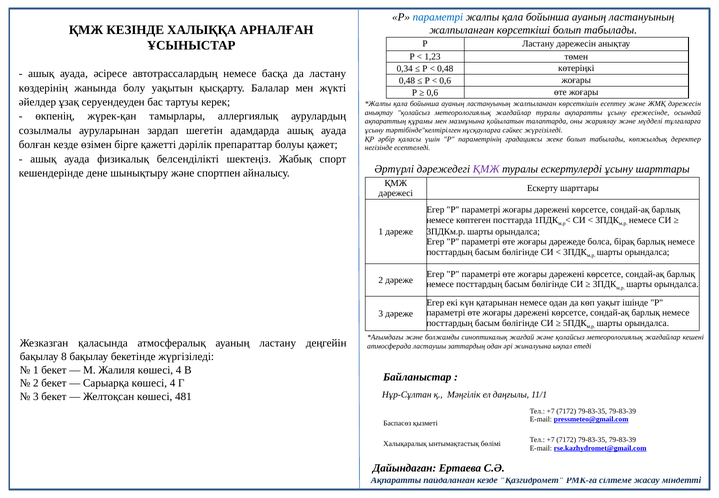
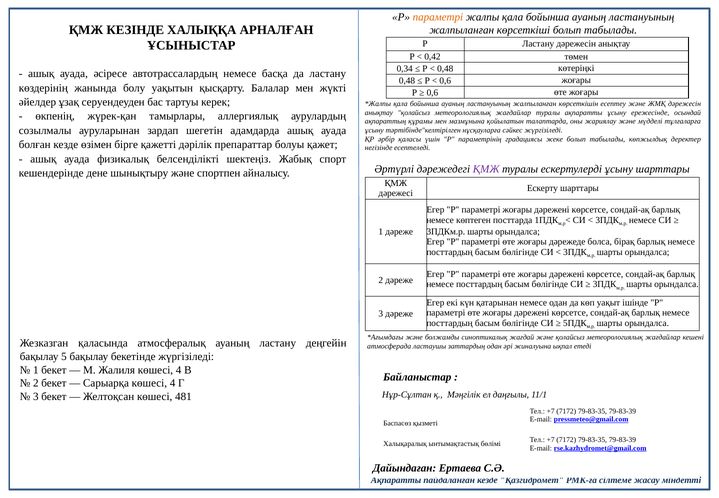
параметрі colour: blue -> orange (438, 17)
1,23: 1,23 -> 0,42 (432, 57)
8: 8 -> 5 (64, 356)
